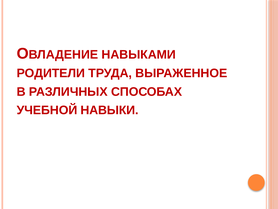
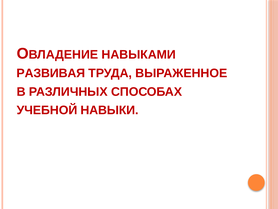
РОДИТЕЛИ: РОДИТЕЛИ -> РАЗВИВАЯ (51, 73)
